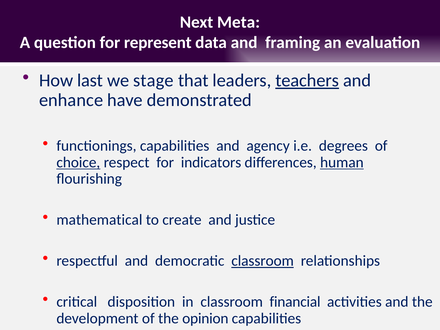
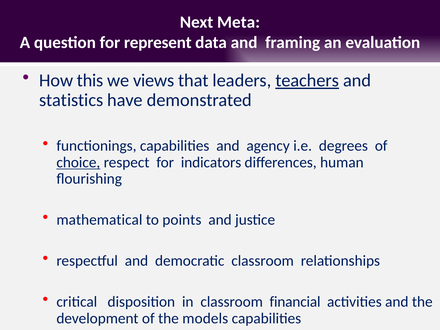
last: last -> this (90, 80)
stage: stage -> views (154, 80)
enhance: enhance -> statistics (71, 100)
human underline: present -> none (342, 162)
create: create -> points (182, 220)
classroom underline: present -> none (263, 261)
opinion: opinion -> models (205, 318)
